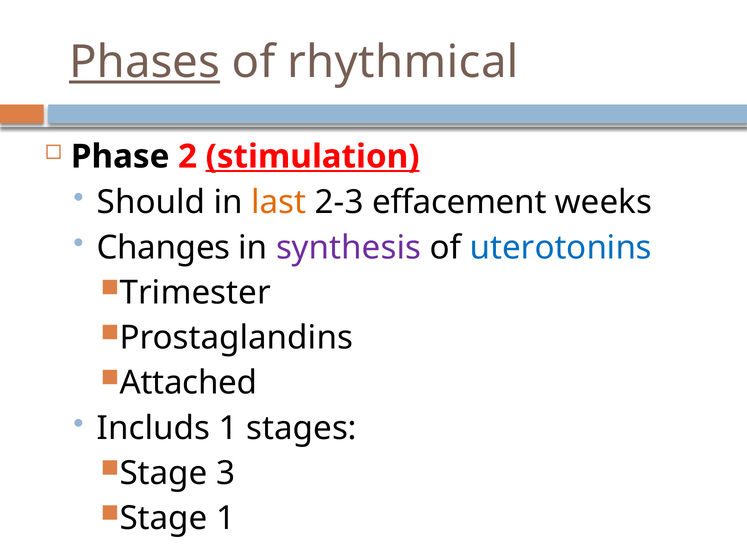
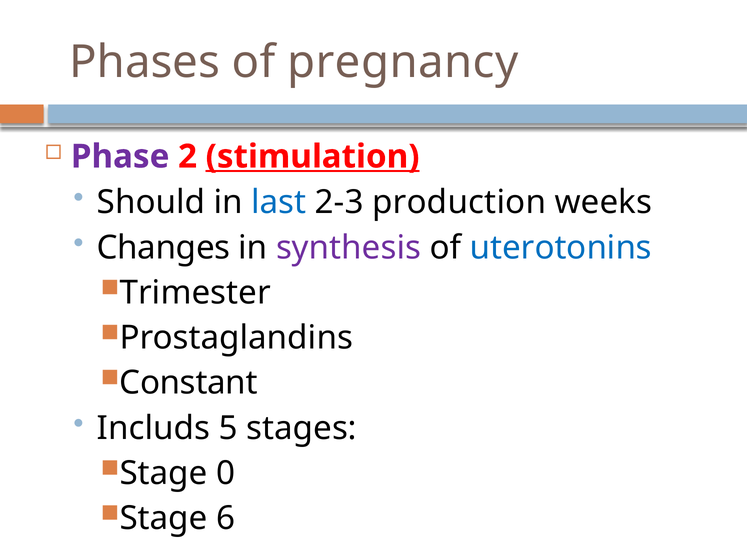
Phases underline: present -> none (145, 62)
rhythmical: rhythmical -> pregnancy (403, 62)
Phase colour: black -> purple (120, 157)
last colour: orange -> blue (279, 202)
effacement: effacement -> production (459, 202)
Attached: Attached -> Constant (189, 383)
Includs 1: 1 -> 5 (228, 428)
3: 3 -> 0 (226, 473)
Stage 1: 1 -> 6 (226, 518)
